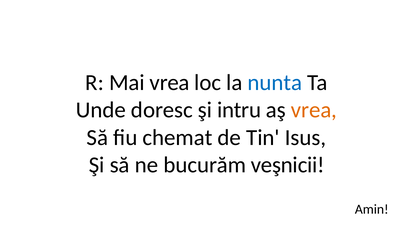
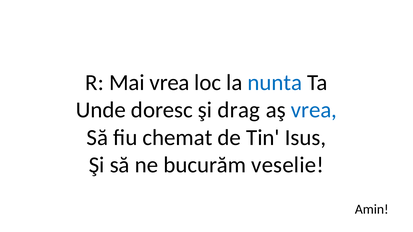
intru: intru -> drag (239, 110)
vrea colour: orange -> blue (314, 110)
veşnicii: veşnicii -> veselie (288, 165)
